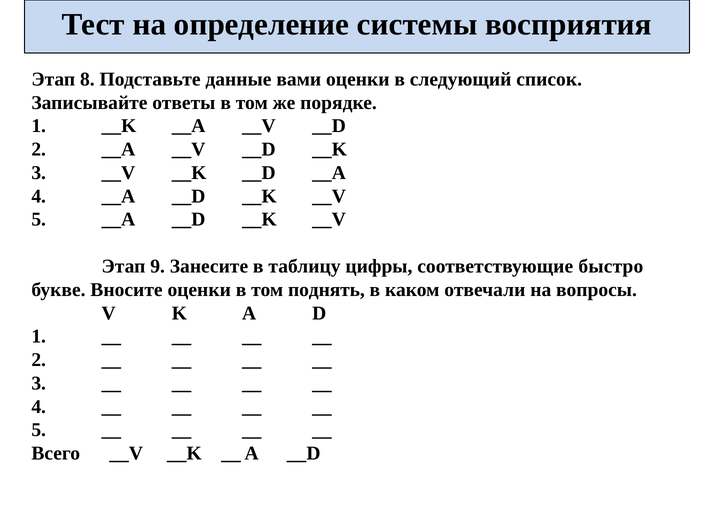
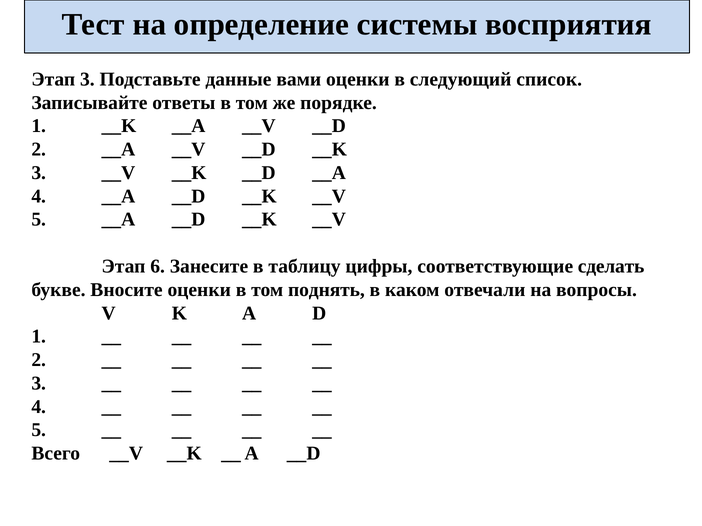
Этап 8: 8 -> 3 (87, 79)
9: 9 -> 6 (158, 267)
быстро: быстро -> сделать (611, 267)
